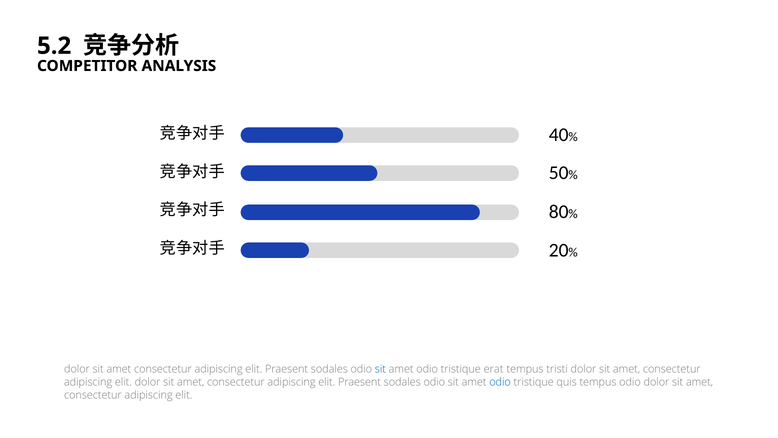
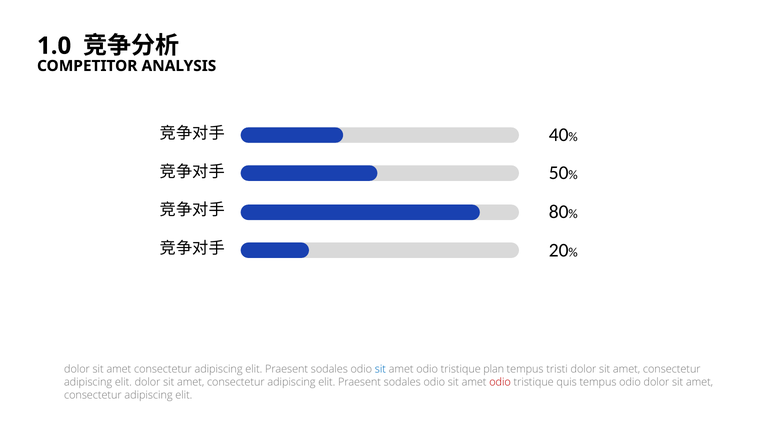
5.2: 5.2 -> 1.0 (54, 46)
erat: erat -> plan (494, 369)
odio colour: blue -> red (500, 382)
